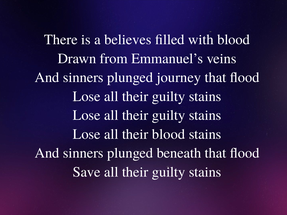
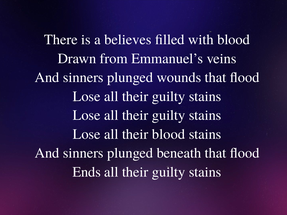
journey: journey -> wounds (179, 77)
Save: Save -> Ends (87, 172)
